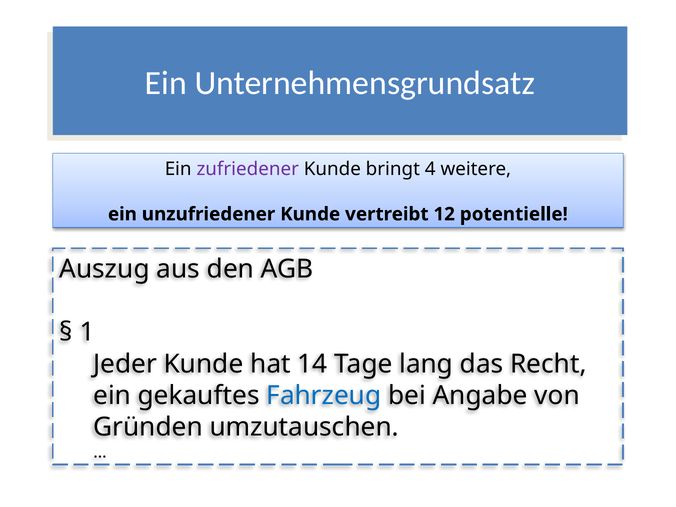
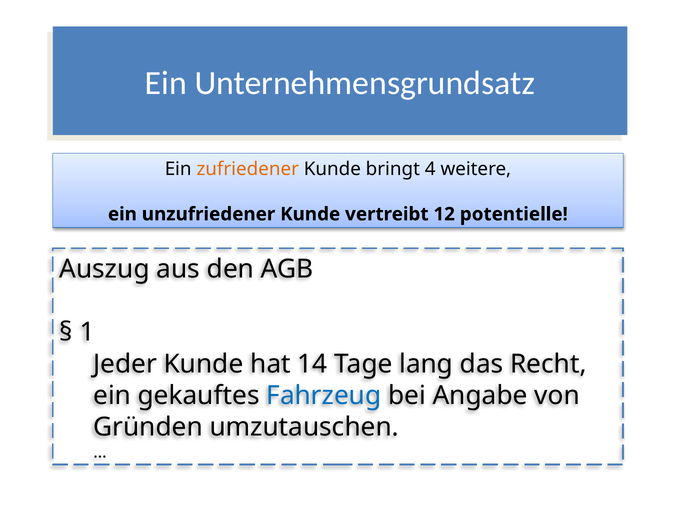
zufriedener colour: purple -> orange (248, 169)
